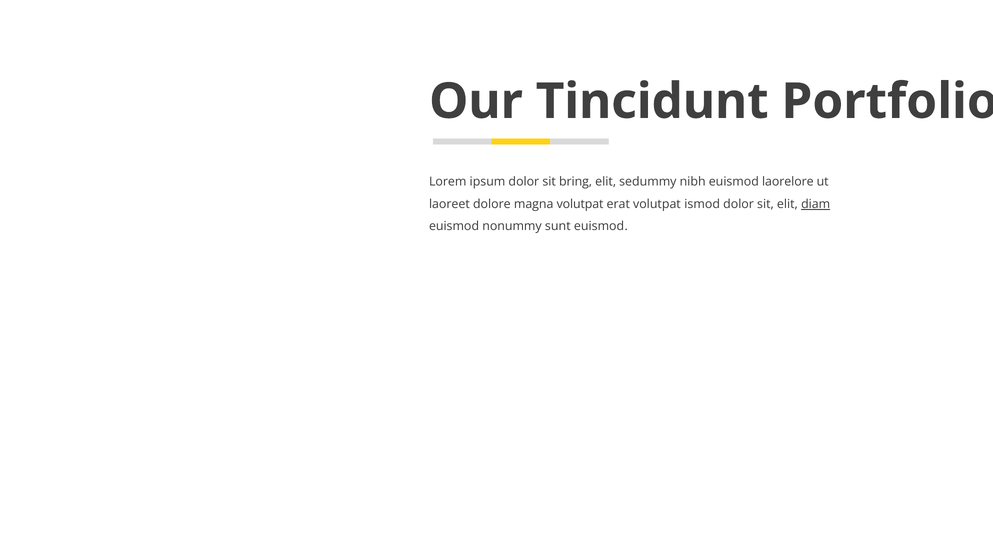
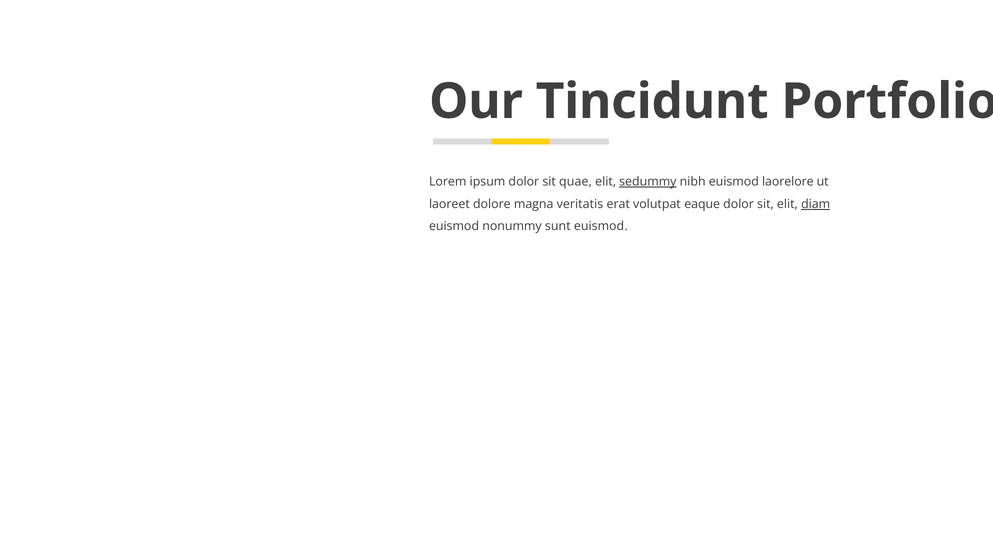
bring: bring -> quae (575, 182)
sedummy underline: none -> present (648, 182)
magna volutpat: volutpat -> veritatis (580, 204)
ismod: ismod -> eaque (702, 204)
